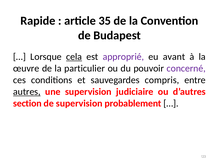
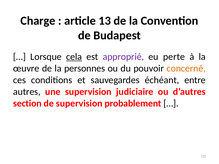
Rapide: Rapide -> Charge (38, 21)
35: 35 -> 13 (105, 21)
avant: avant -> perte (174, 57)
particulier: particulier -> personnes (85, 69)
concerné colour: purple -> orange (186, 69)
compris: compris -> échéant (162, 80)
autres underline: present -> none (27, 92)
